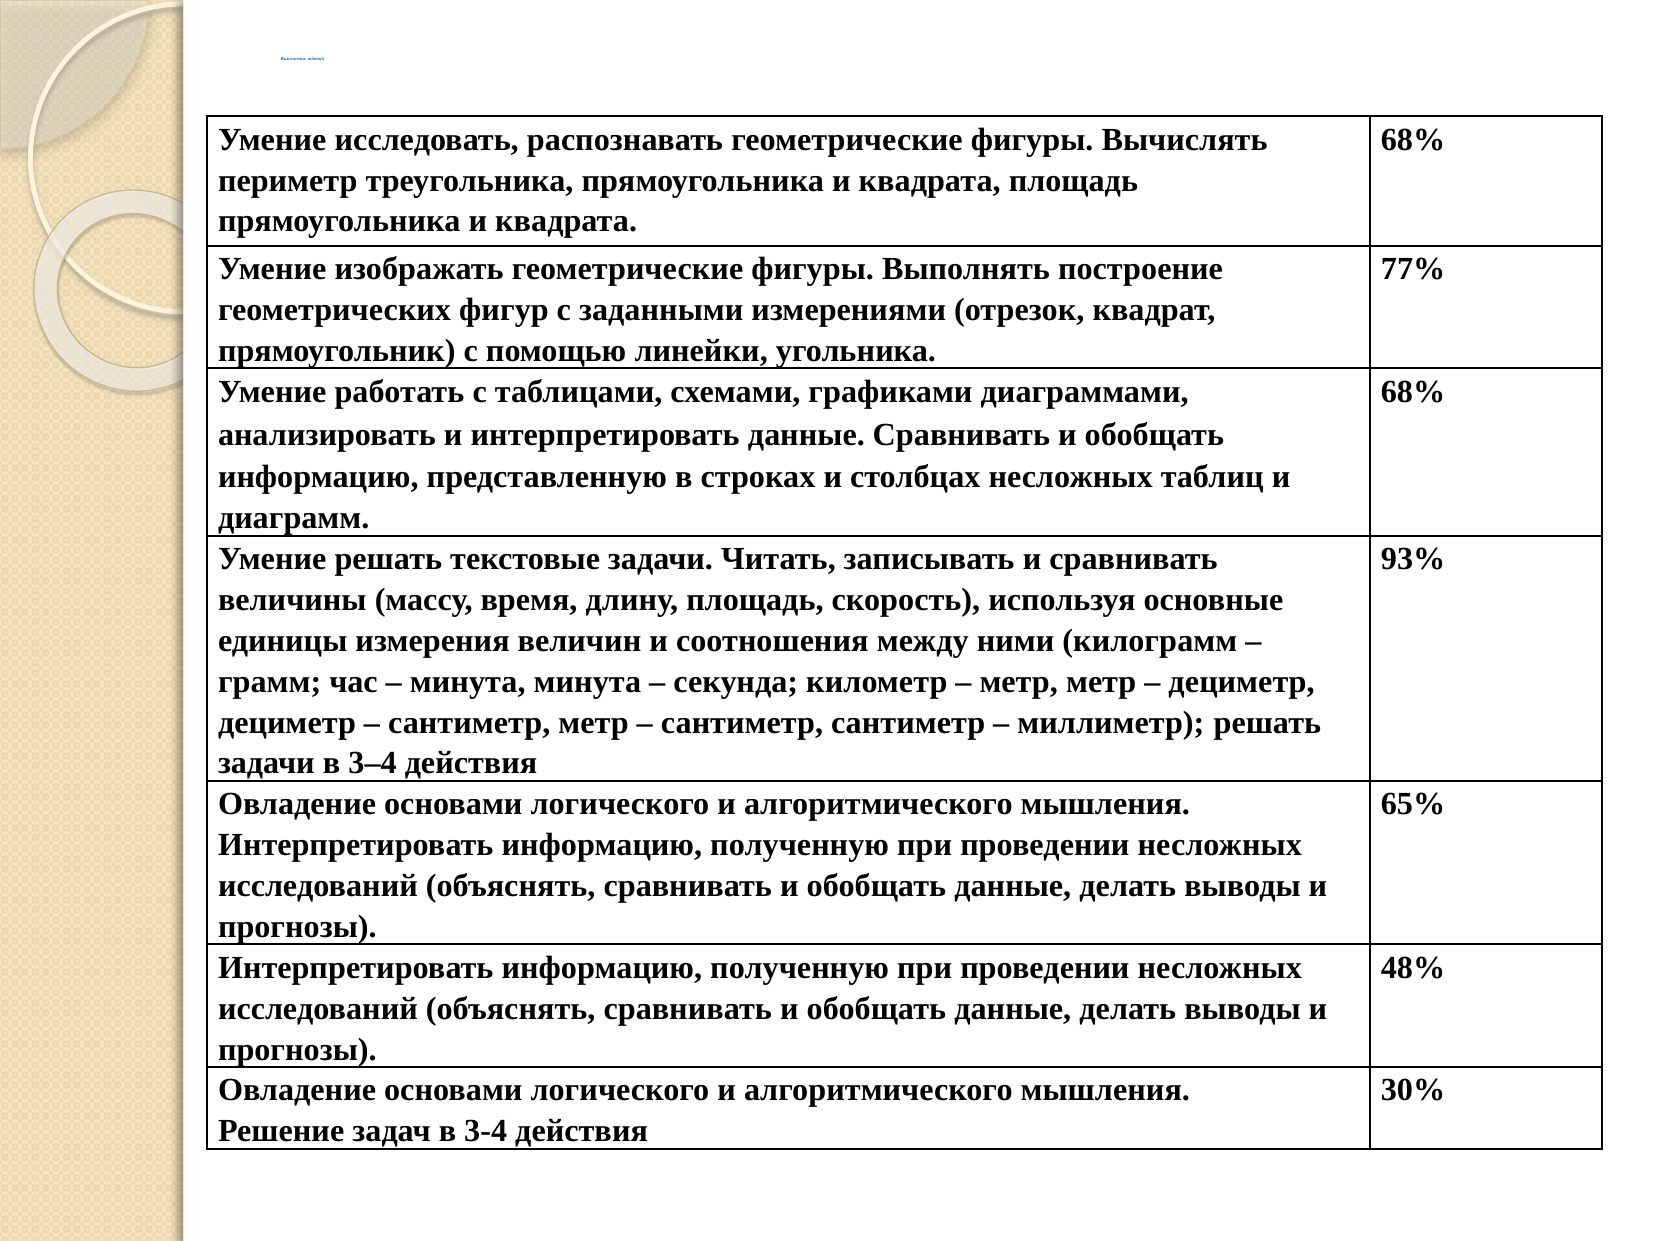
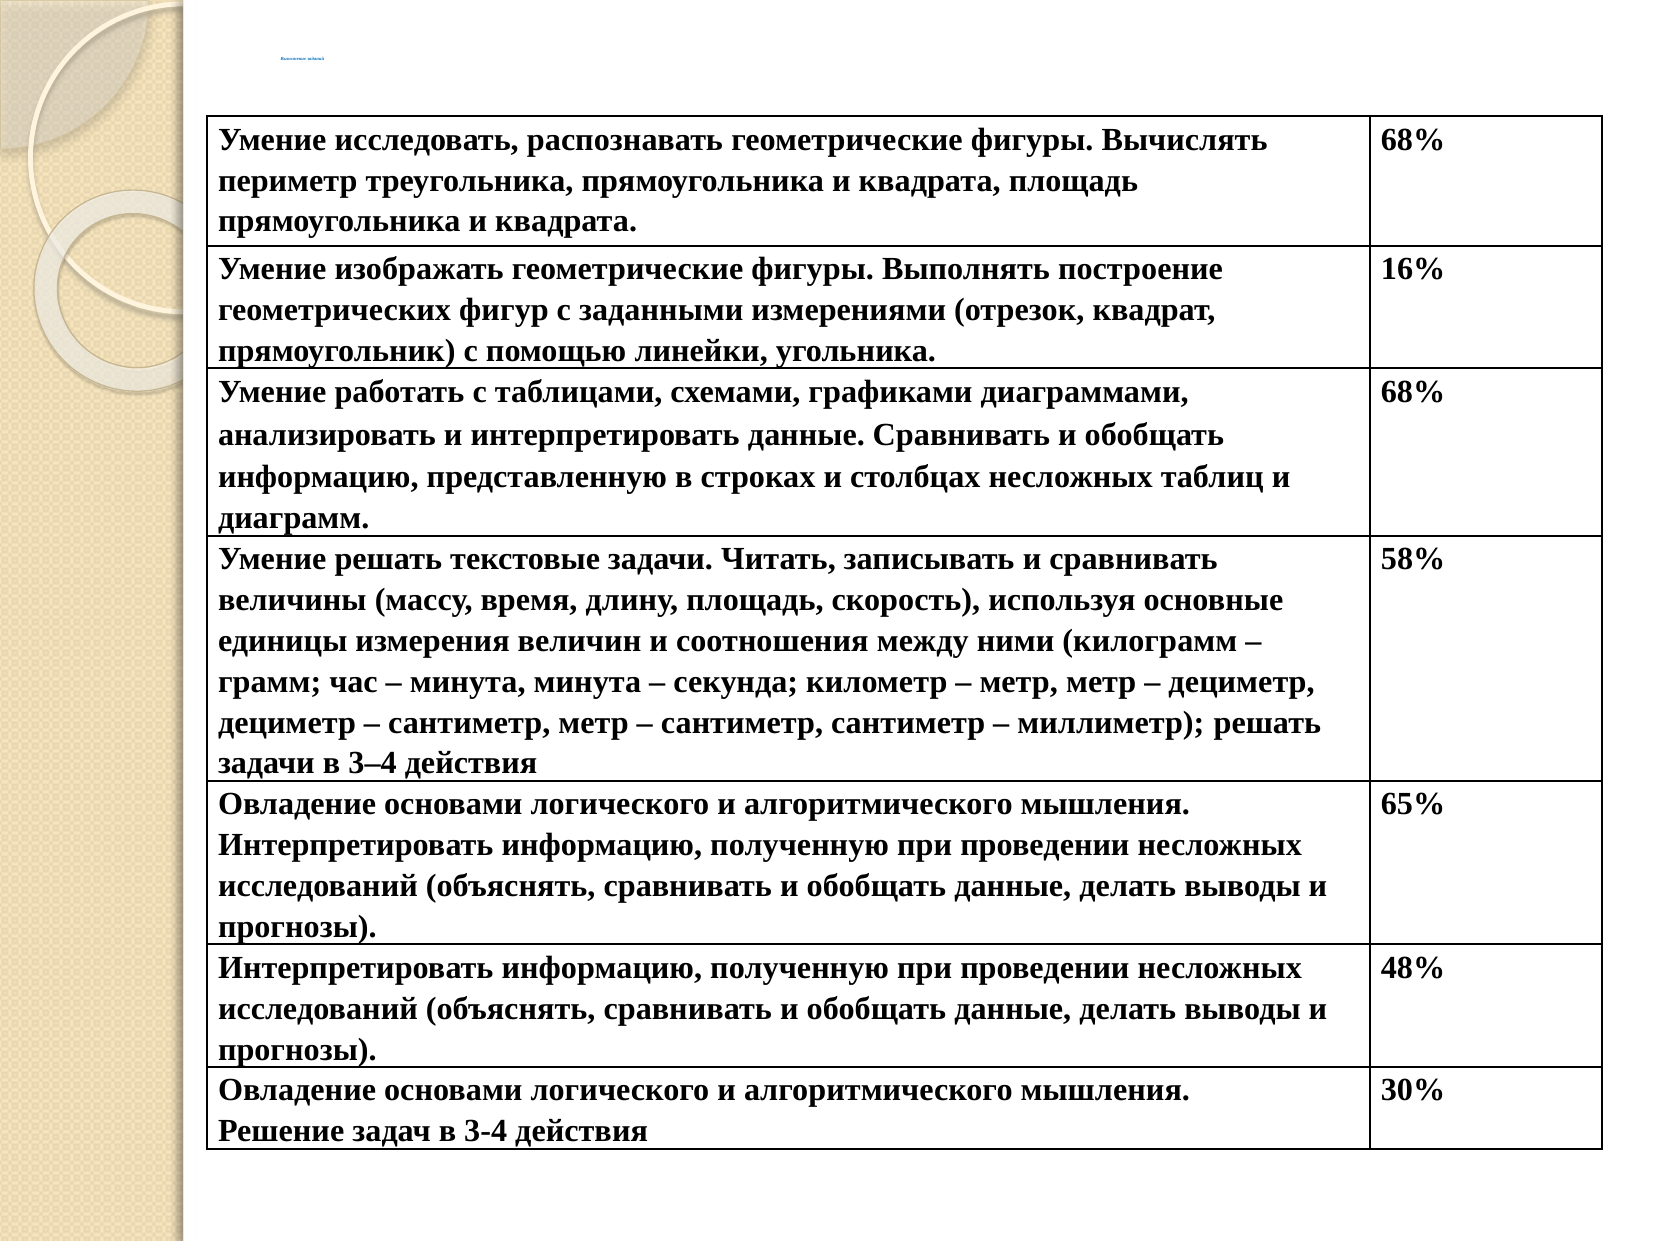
77%: 77% -> 16% (1413, 269)
93%: 93% -> 58% (1413, 559)
